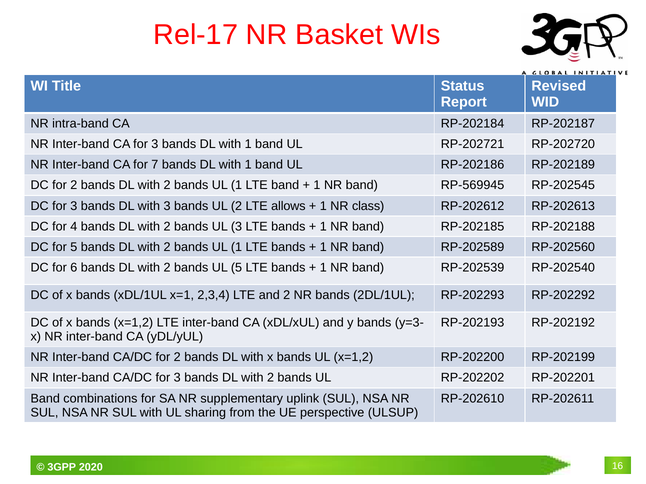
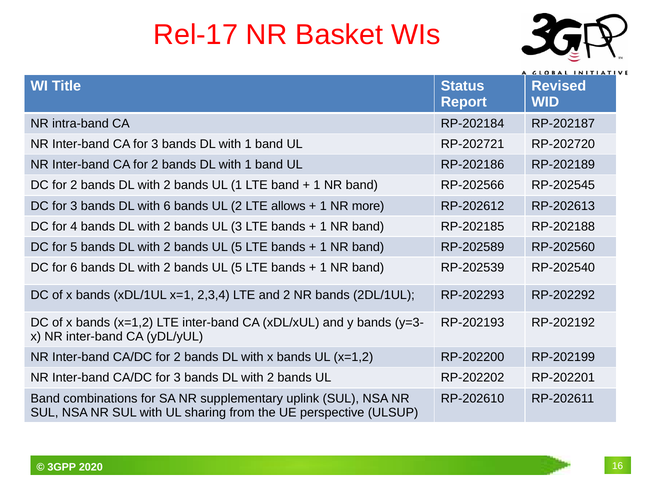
CA for 7: 7 -> 2 (155, 165)
RP-569945: RP-569945 -> RP-202566 (473, 185)
with 3: 3 -> 6 (167, 206)
class: class -> more (368, 206)
1: 1 -> 5 (237, 247)
